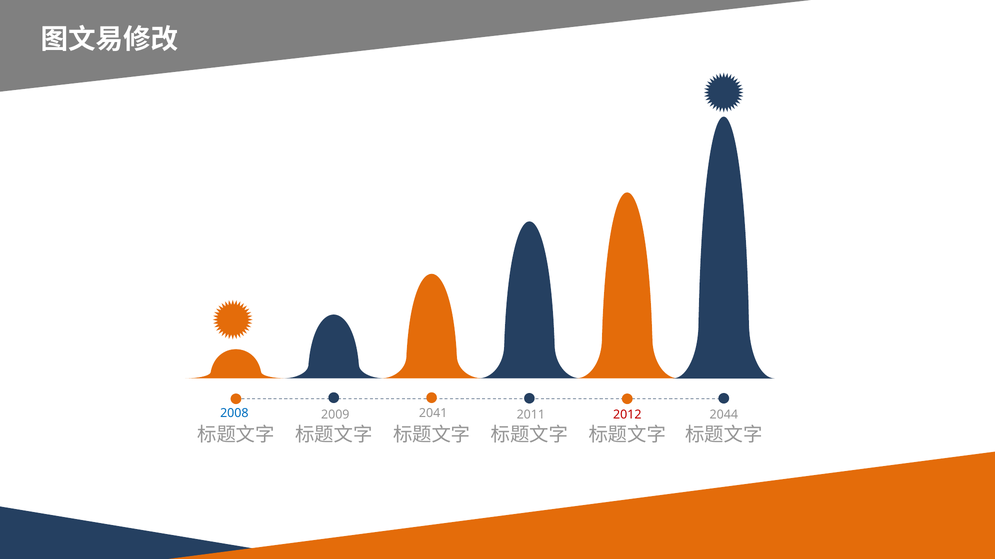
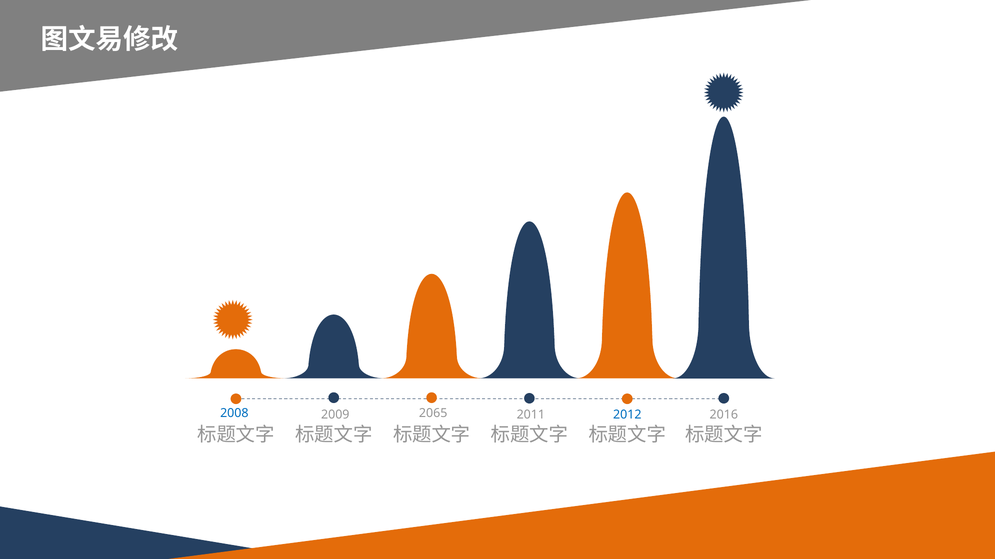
2041: 2041 -> 2065 (433, 413)
2012 colour: red -> blue (627, 415)
2044: 2044 -> 2016 (724, 415)
